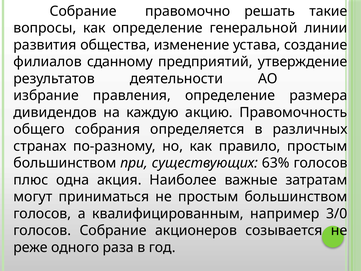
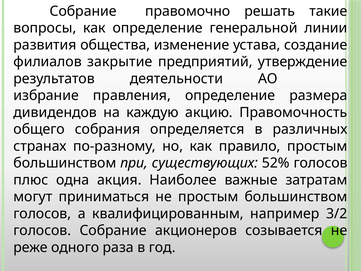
сданному: сданному -> закрытие (120, 62)
63%: 63% -> 52% (276, 163)
3/0: 3/0 -> 3/2 (337, 213)
